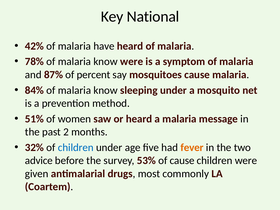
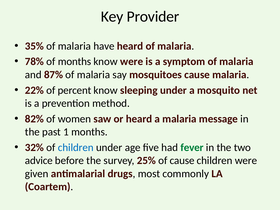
National: National -> Provider (153, 17)
42%: 42% -> 35% (34, 46)
78% of malaria: malaria -> months (74, 62)
87% of percent: percent -> malaria (94, 75)
84%: 84% -> 22% (34, 90)
malaria: malaria -> percent (75, 90)
51%: 51% -> 82% (34, 119)
2: 2 -> 1 (66, 132)
fever colour: orange -> green (192, 148)
53%: 53% -> 25% (146, 161)
